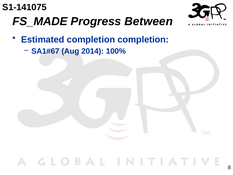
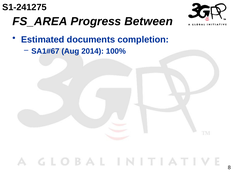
S1-141075: S1-141075 -> S1-241275 (24, 7)
FS_MADE: FS_MADE -> FS_AREA (40, 21)
Estimated completion: completion -> documents (91, 40)
